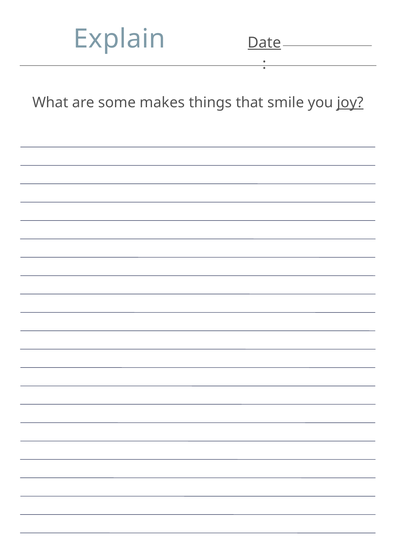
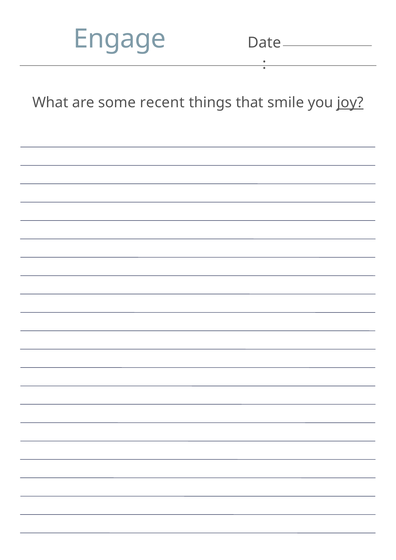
Explain: Explain -> Engage (120, 39)
Date underline: present -> none (264, 43)
makes: makes -> recent (162, 103)
